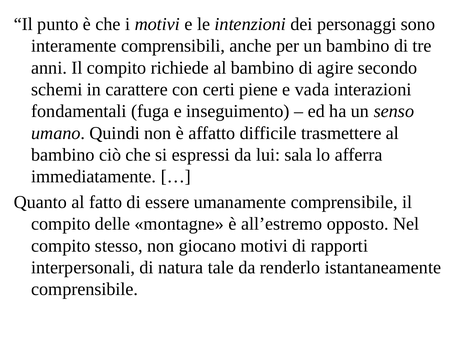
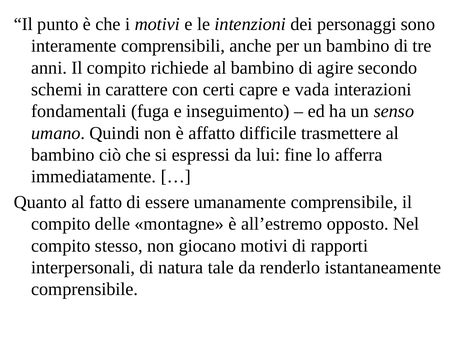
piene: piene -> capre (259, 89)
sala: sala -> fine (298, 155)
